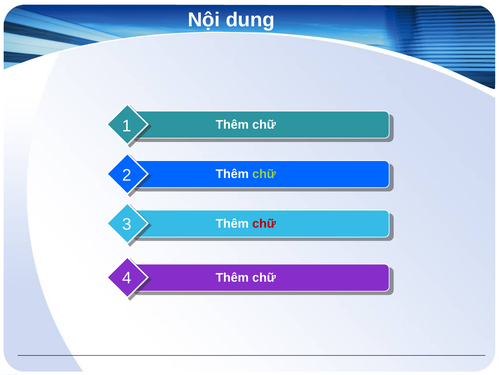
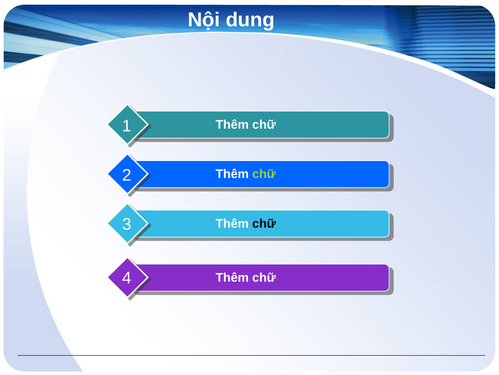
chữ colour: red -> black (264, 223)
